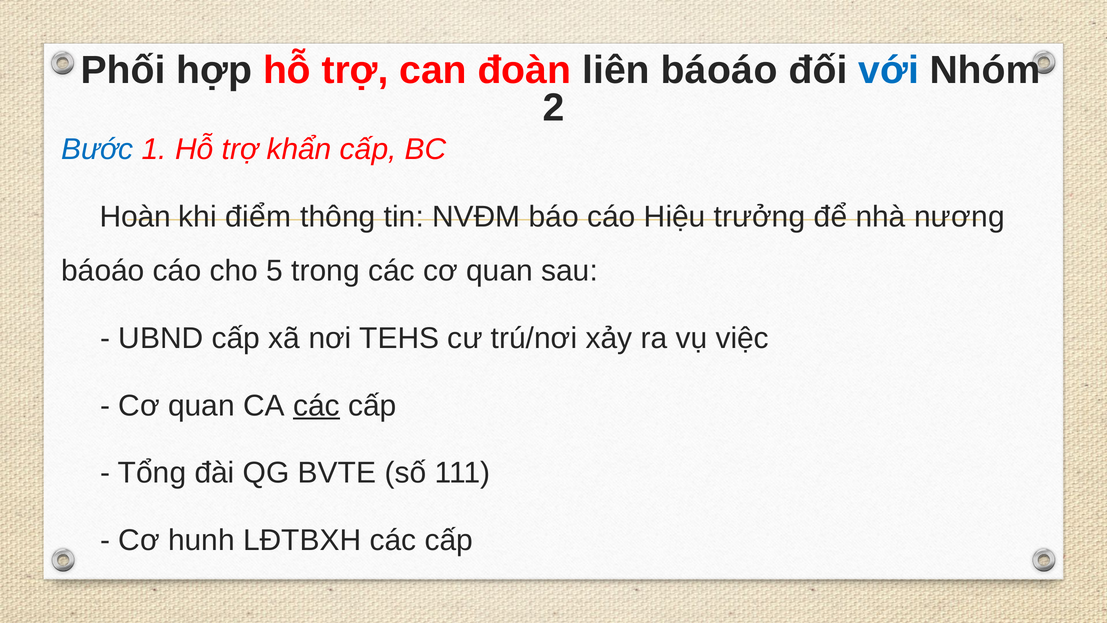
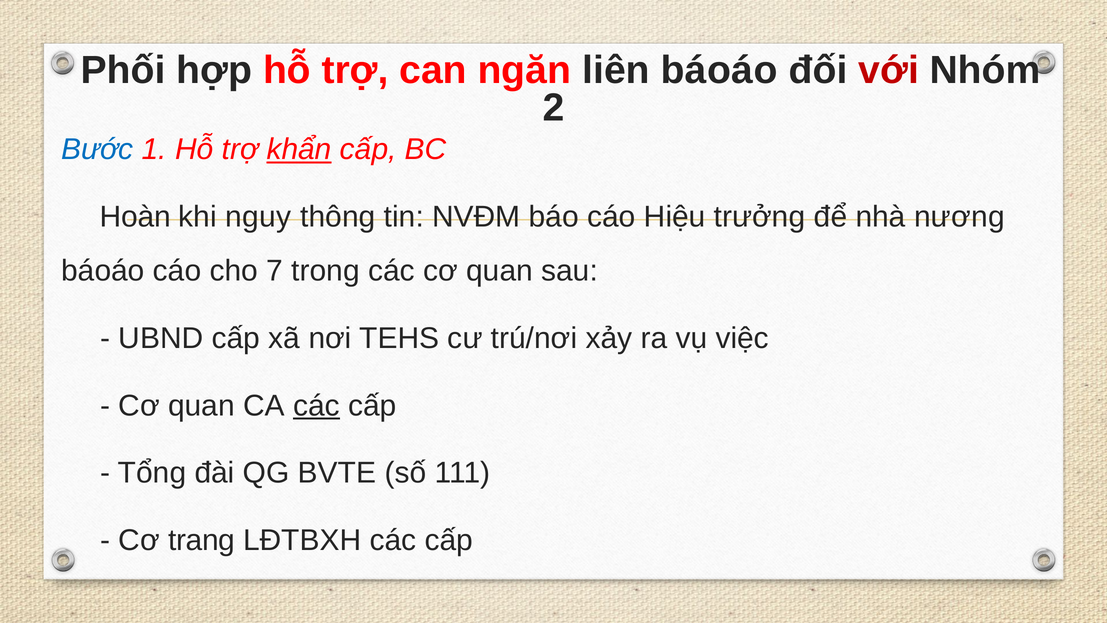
đoàn: đoàn -> ngăn (524, 70)
với colour: blue -> red (889, 70)
khẩn underline: none -> present (299, 150)
điểm: điểm -> nguy (258, 217)
5: 5 -> 7 (275, 271)
hunh: hunh -> trang (202, 540)
